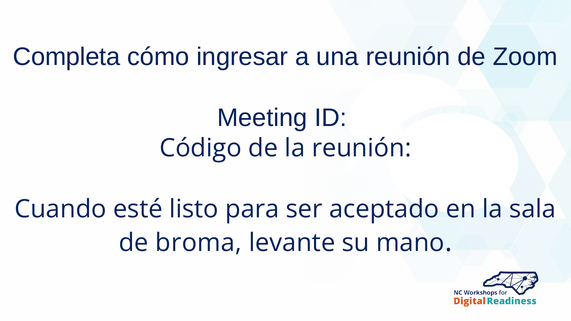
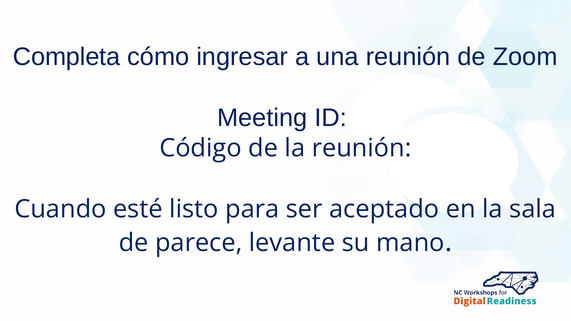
broma: broma -> parece (199, 243)
